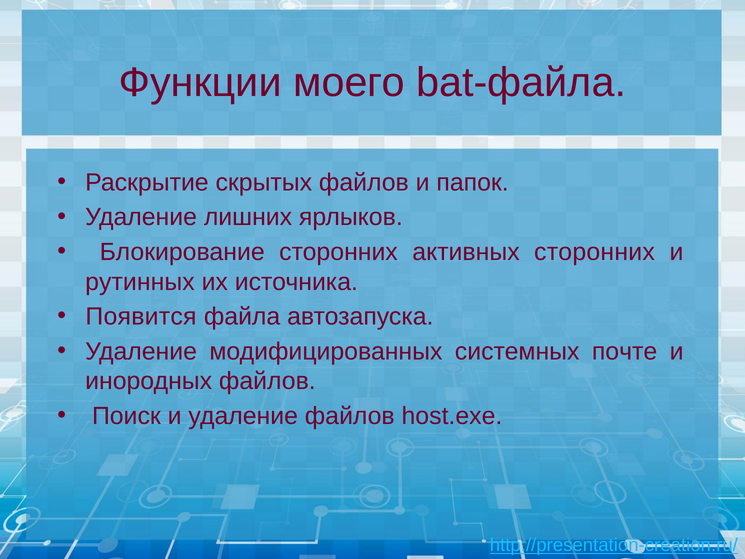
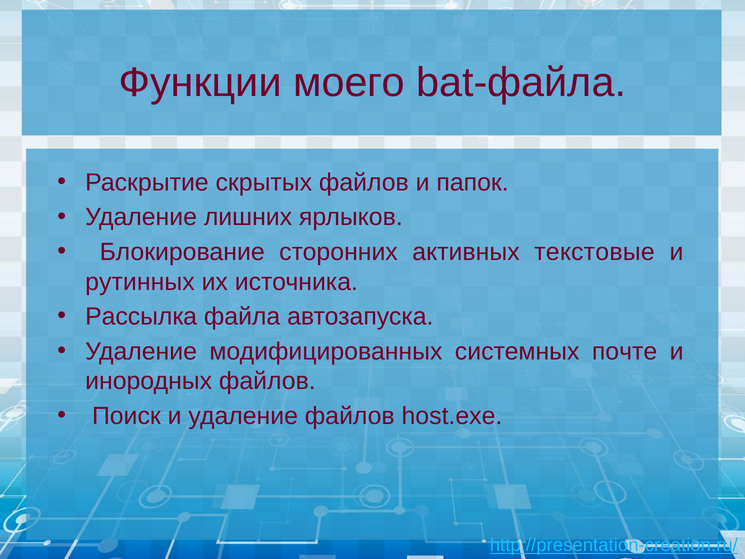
активных сторонних: сторонних -> текстовые (594, 252)
Появится: Появится -> Рассылка (141, 316)
